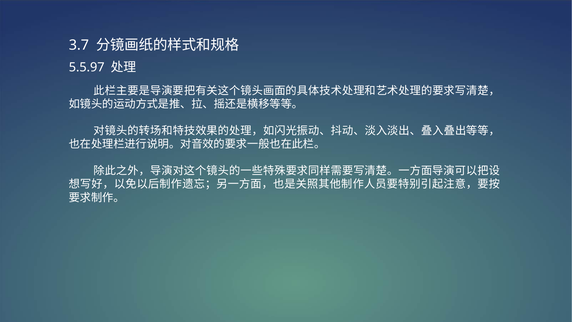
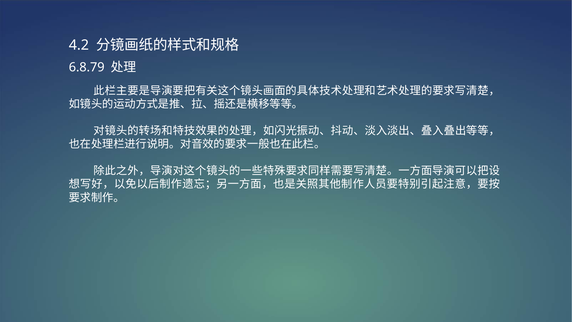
3.7: 3.7 -> 4.2 (79, 45)
5.5.97: 5.5.97 -> 6.8.79 (87, 67)
